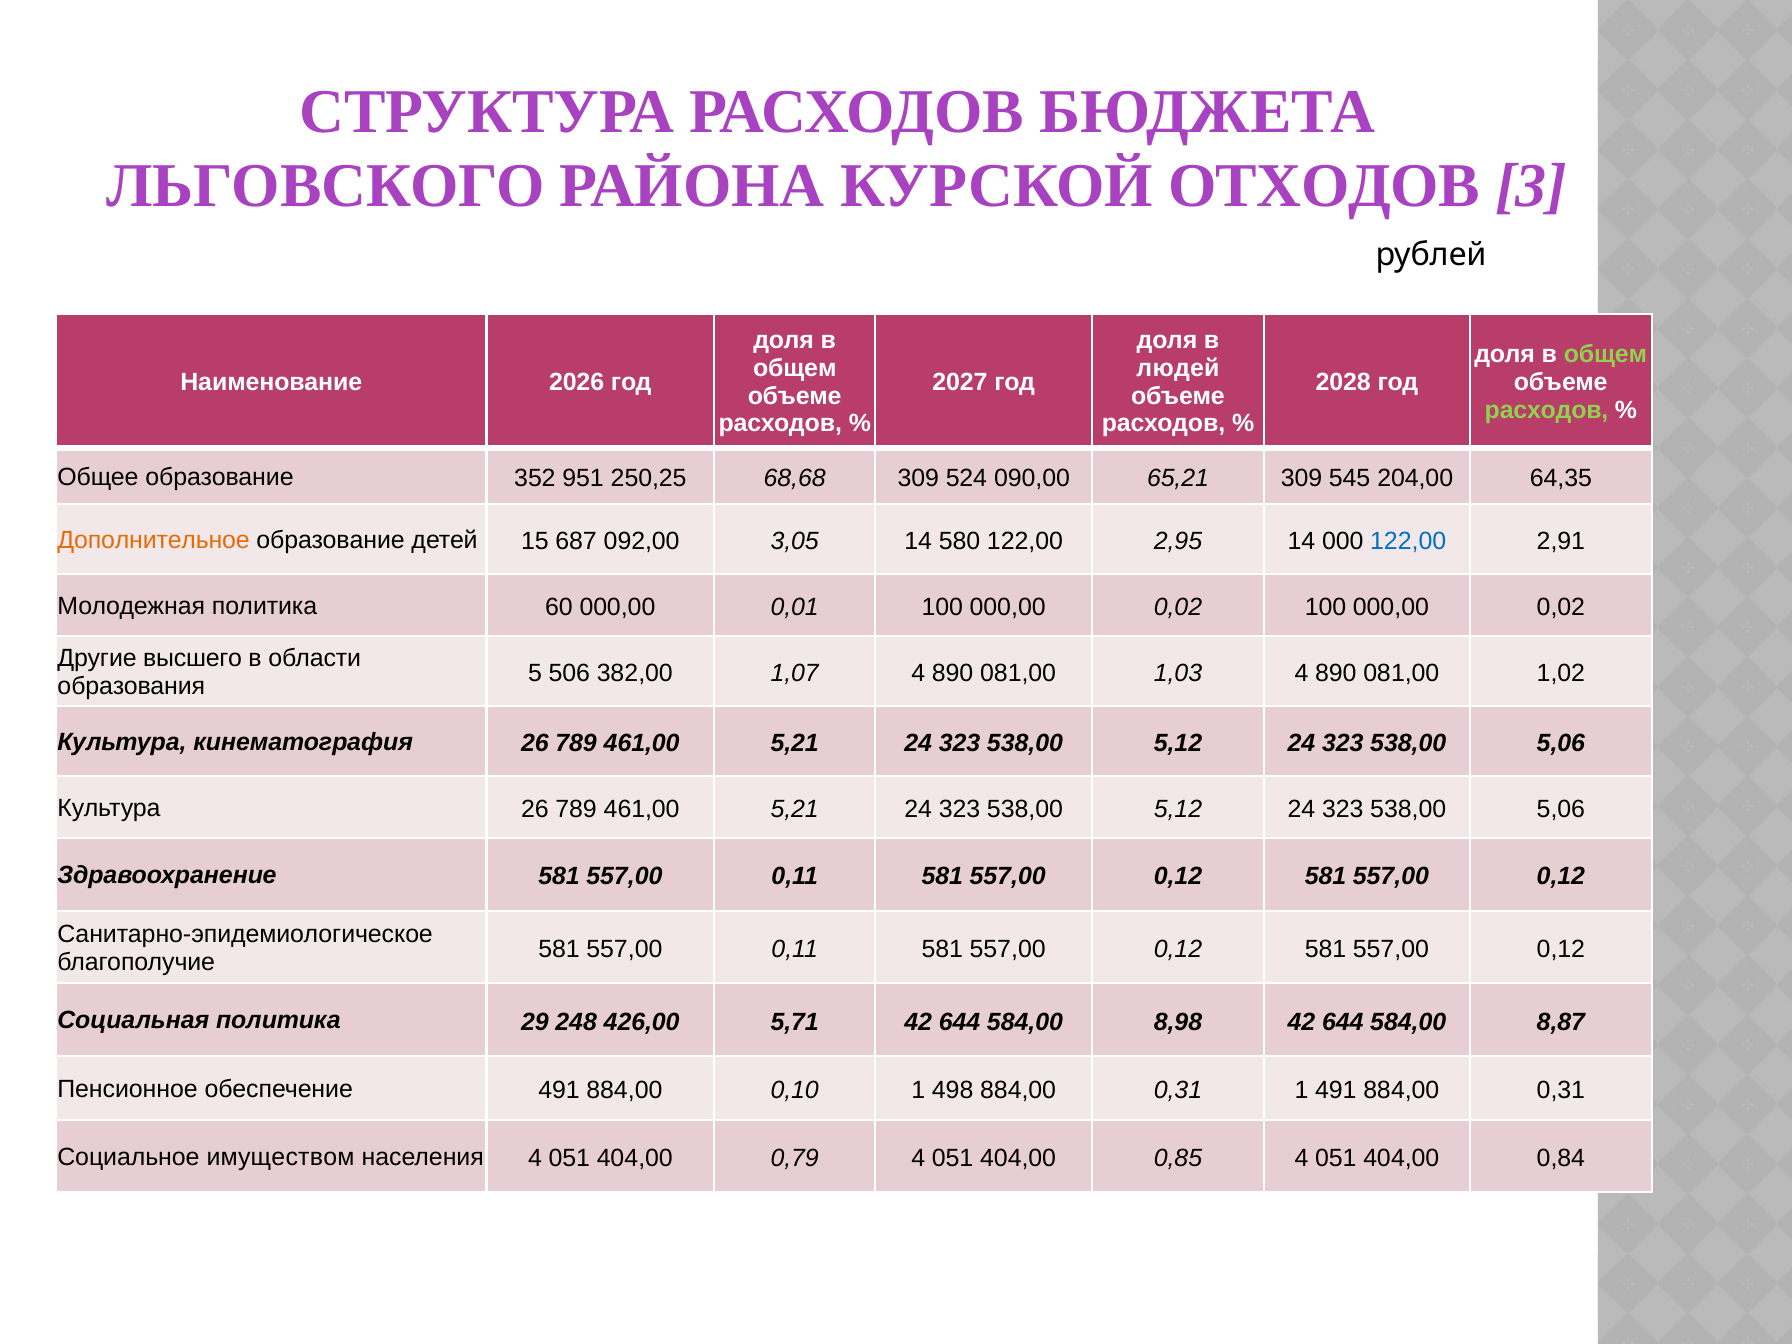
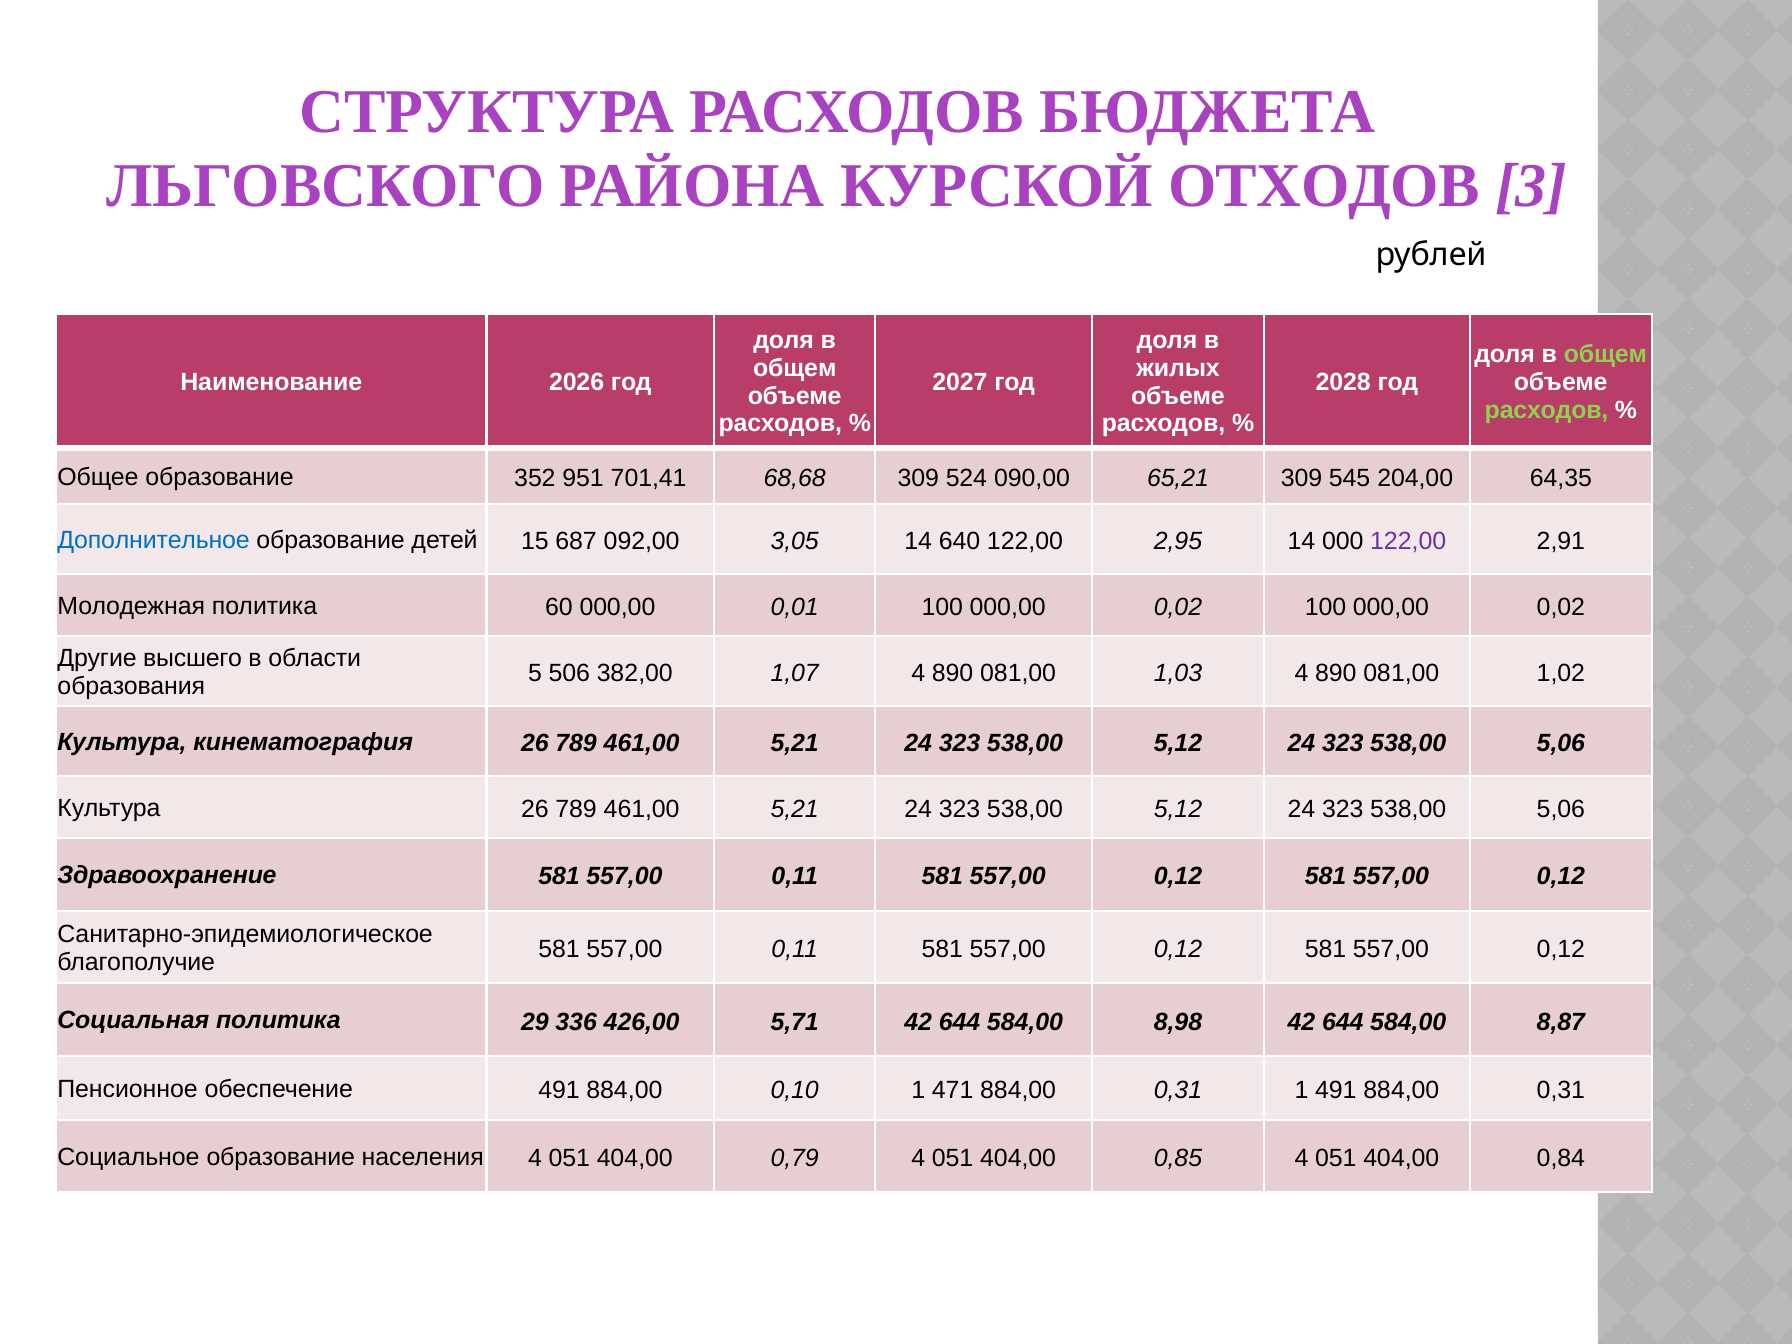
людей: людей -> жилых (1178, 368)
250,25: 250,25 -> 701,41 (649, 478)
Дополнительное colour: orange -> blue (154, 540)
580: 580 -> 640 (960, 541)
122,00 colour: blue -> purple (1408, 541)
248: 248 -> 336 (576, 1022)
498: 498 -> 471 (953, 1090)
Социальное имуществом: имуществом -> образование (281, 1157)
